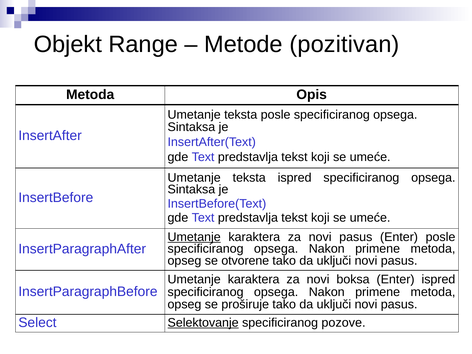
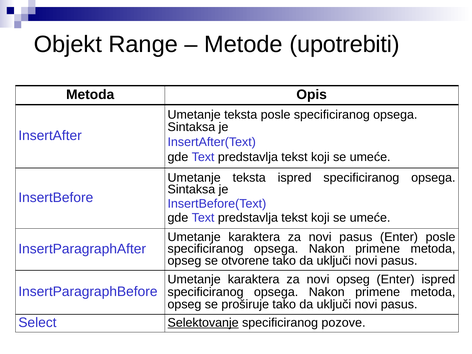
pozitivan: pozitivan -> upotrebiti (345, 44)
Umetanje underline: present -> none (194, 237)
novi boksa: boksa -> opseg (353, 280)
